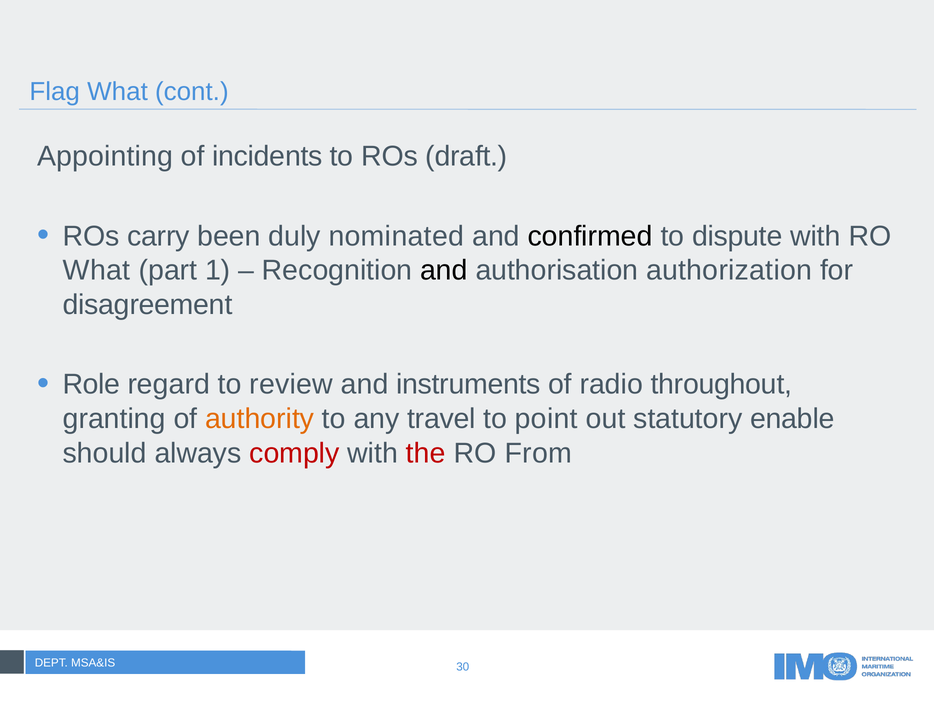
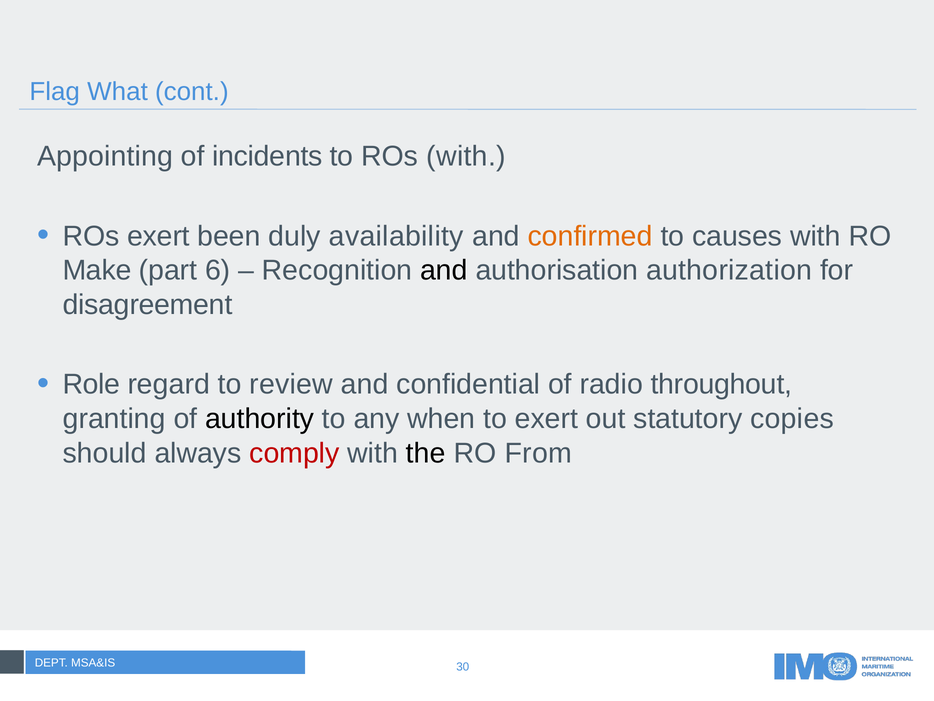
ROs draft: draft -> with (466, 156)
ROs carry: carry -> exert (159, 236)
nominated: nominated -> availability (396, 236)
confirmed colour: black -> orange (590, 236)
dispute: dispute -> causes (737, 236)
What: What -> Make (97, 270)
1: 1 -> 6 (218, 270)
instruments: instruments -> confidential (468, 384)
authority colour: orange -> black (260, 419)
travel: travel -> when (441, 419)
to point: point -> exert (546, 419)
enable: enable -> copies (792, 419)
the colour: red -> black (426, 453)
